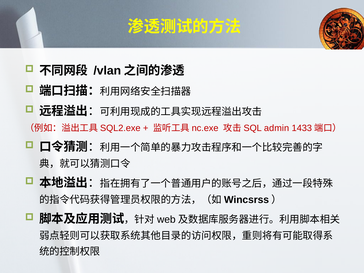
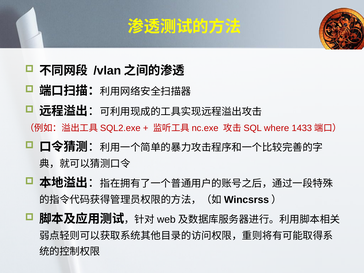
admin: admin -> where (277, 128)
